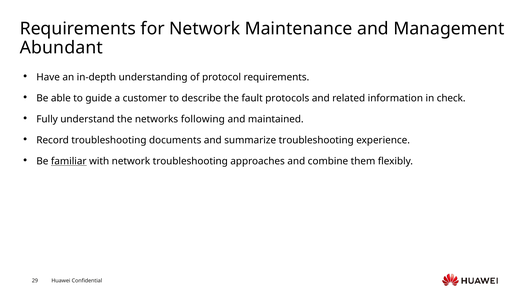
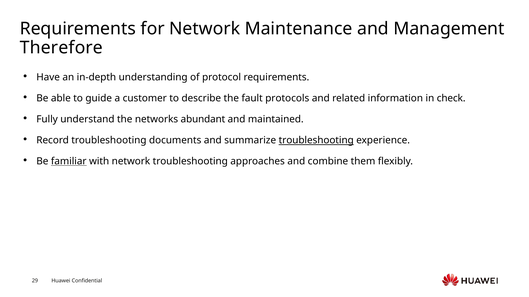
Abundant: Abundant -> Therefore (61, 48)
following: following -> abundant (203, 120)
troubleshooting underline: none -> present (316, 141)
